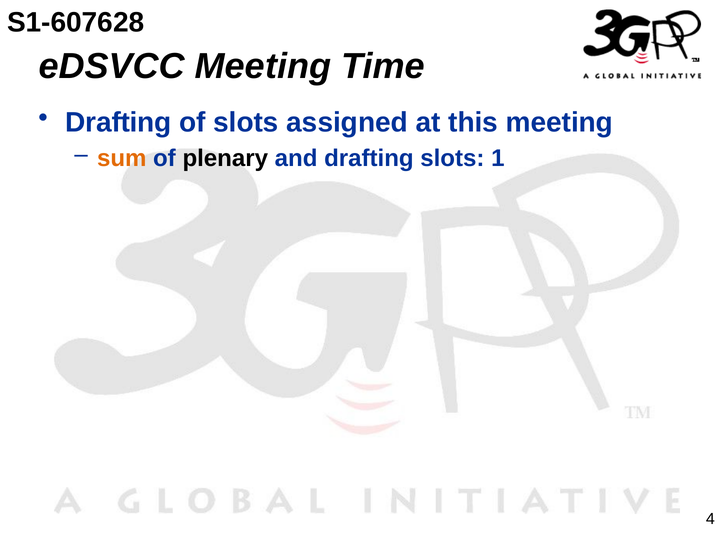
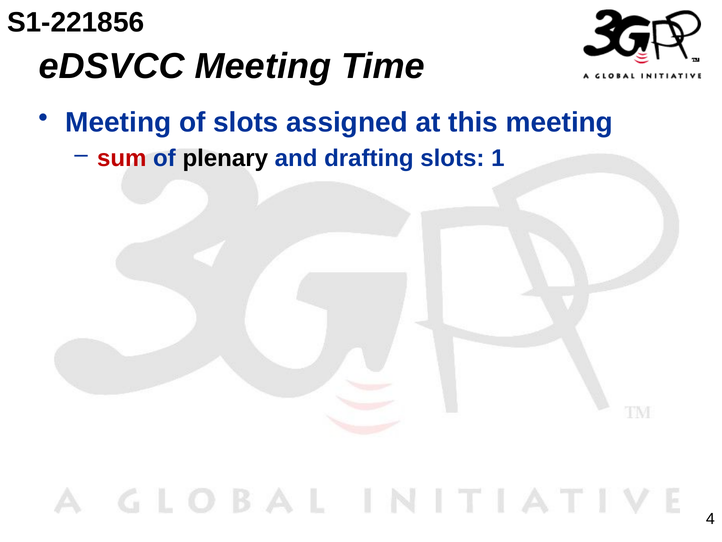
S1-607628: S1-607628 -> S1-221856 (76, 22)
Drafting: Drafting -> Meeting (118, 122)
sum colour: orange -> red (122, 158)
